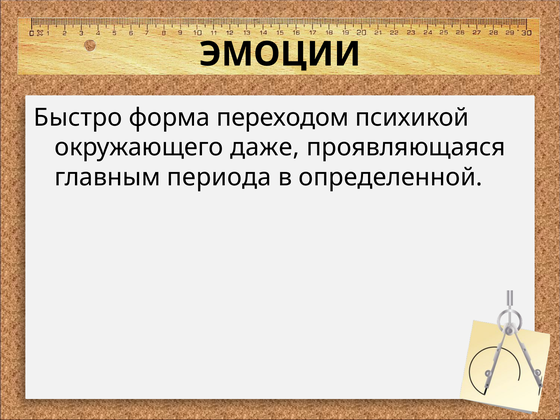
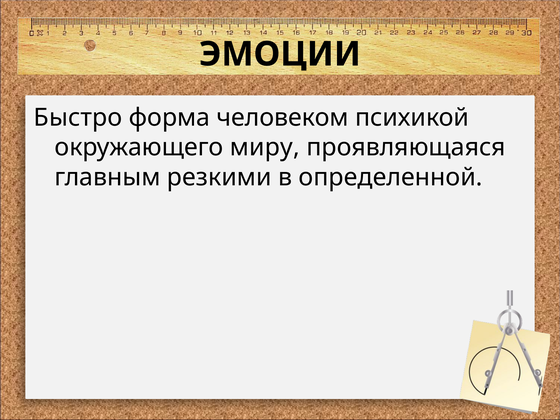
переходом: переходом -> человеком (283, 117)
даже: даже -> миру (265, 147)
периода: периода -> резкими (219, 177)
